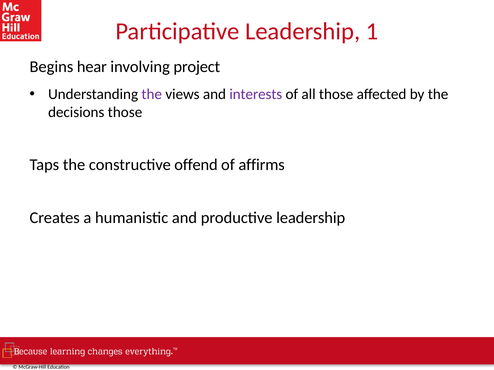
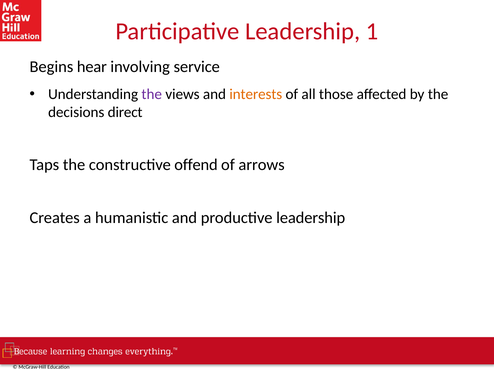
project: project -> service (197, 67)
interests colour: purple -> orange (256, 94)
decisions those: those -> direct (125, 112)
affirms: affirms -> arrows (262, 165)
